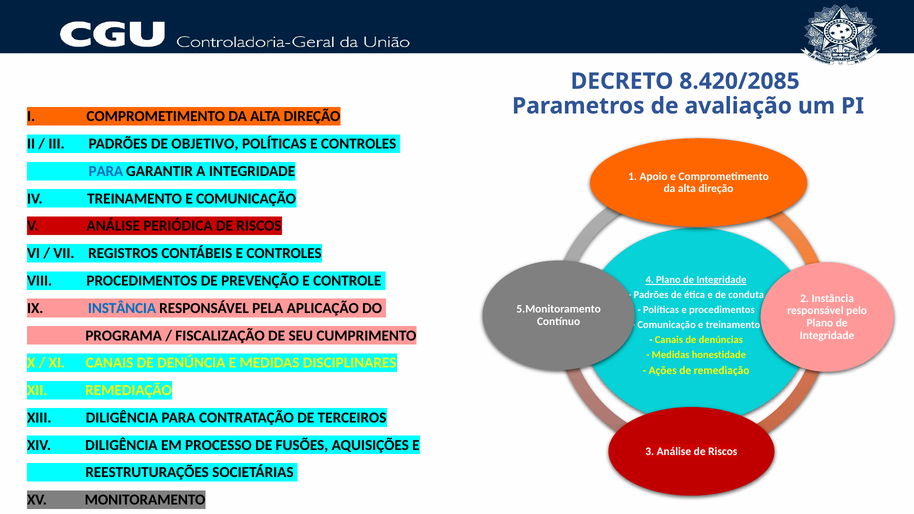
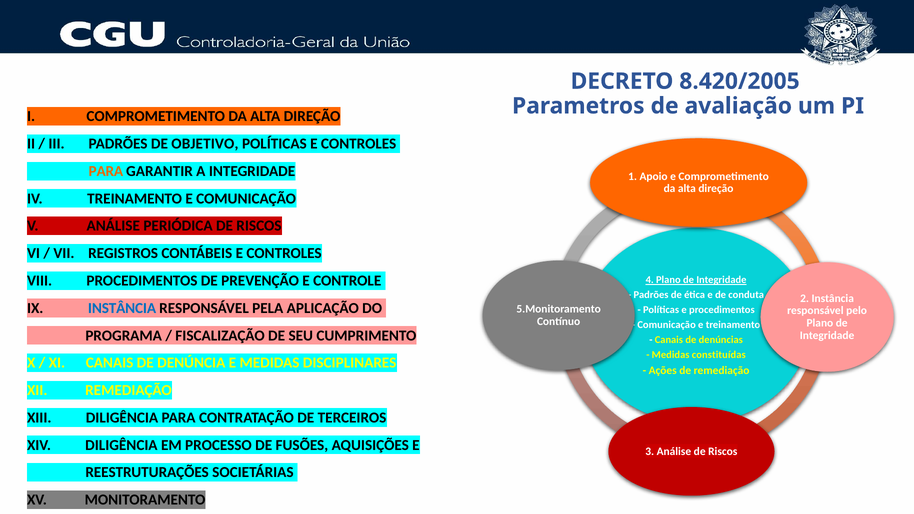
8.420/2085: 8.420/2085 -> 8.420/2005 (739, 81)
PARA colour: blue -> orange (106, 171)
honestidade: honestidade -> constituídas (719, 355)
